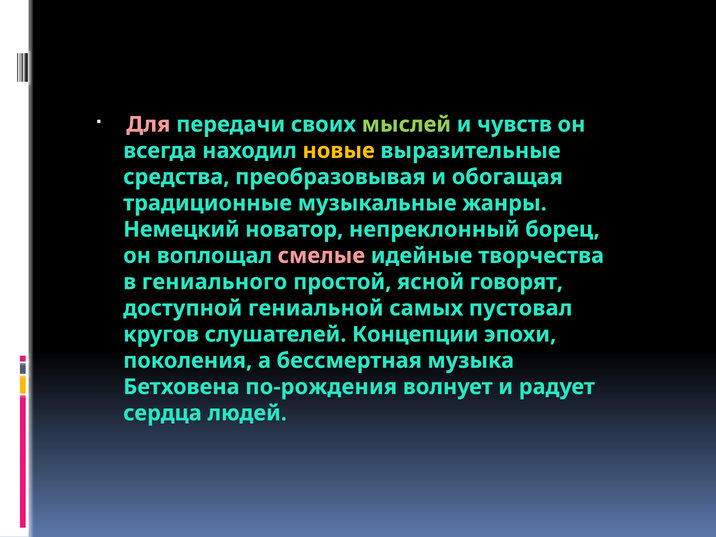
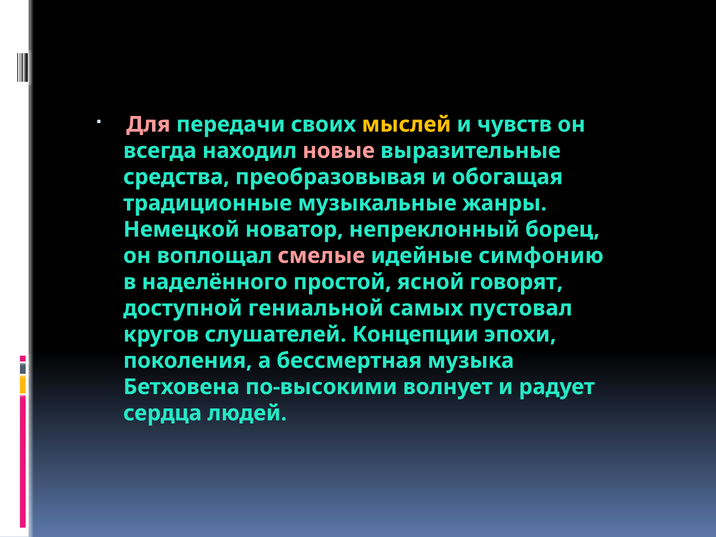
мыслей colour: light green -> yellow (406, 124)
новые colour: yellow -> pink (339, 151)
Немецкий: Немецкий -> Немецкой (181, 229)
творчества: творчества -> симфонию (541, 256)
гениального: гениального -> наделённого (215, 282)
по-рождения: по-рождения -> по-высокими (321, 387)
